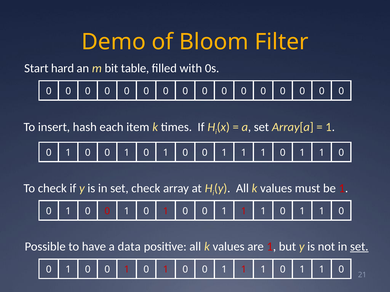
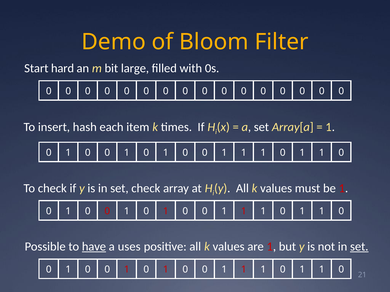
table: table -> large (135, 68)
have underline: none -> present (94, 247)
data: data -> uses (129, 247)
